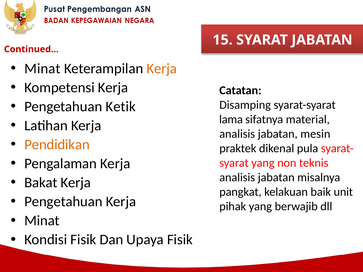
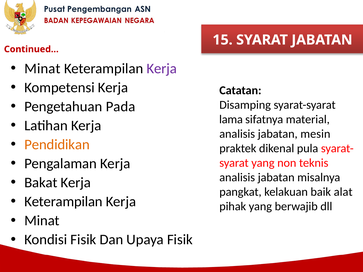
Kerja colour: orange -> purple (162, 69)
Ketik: Ketik -> Pada (121, 107)
unit: unit -> alat (343, 192)
Pengetahuan: Pengetahuan -> Keterampilan (63, 202)
